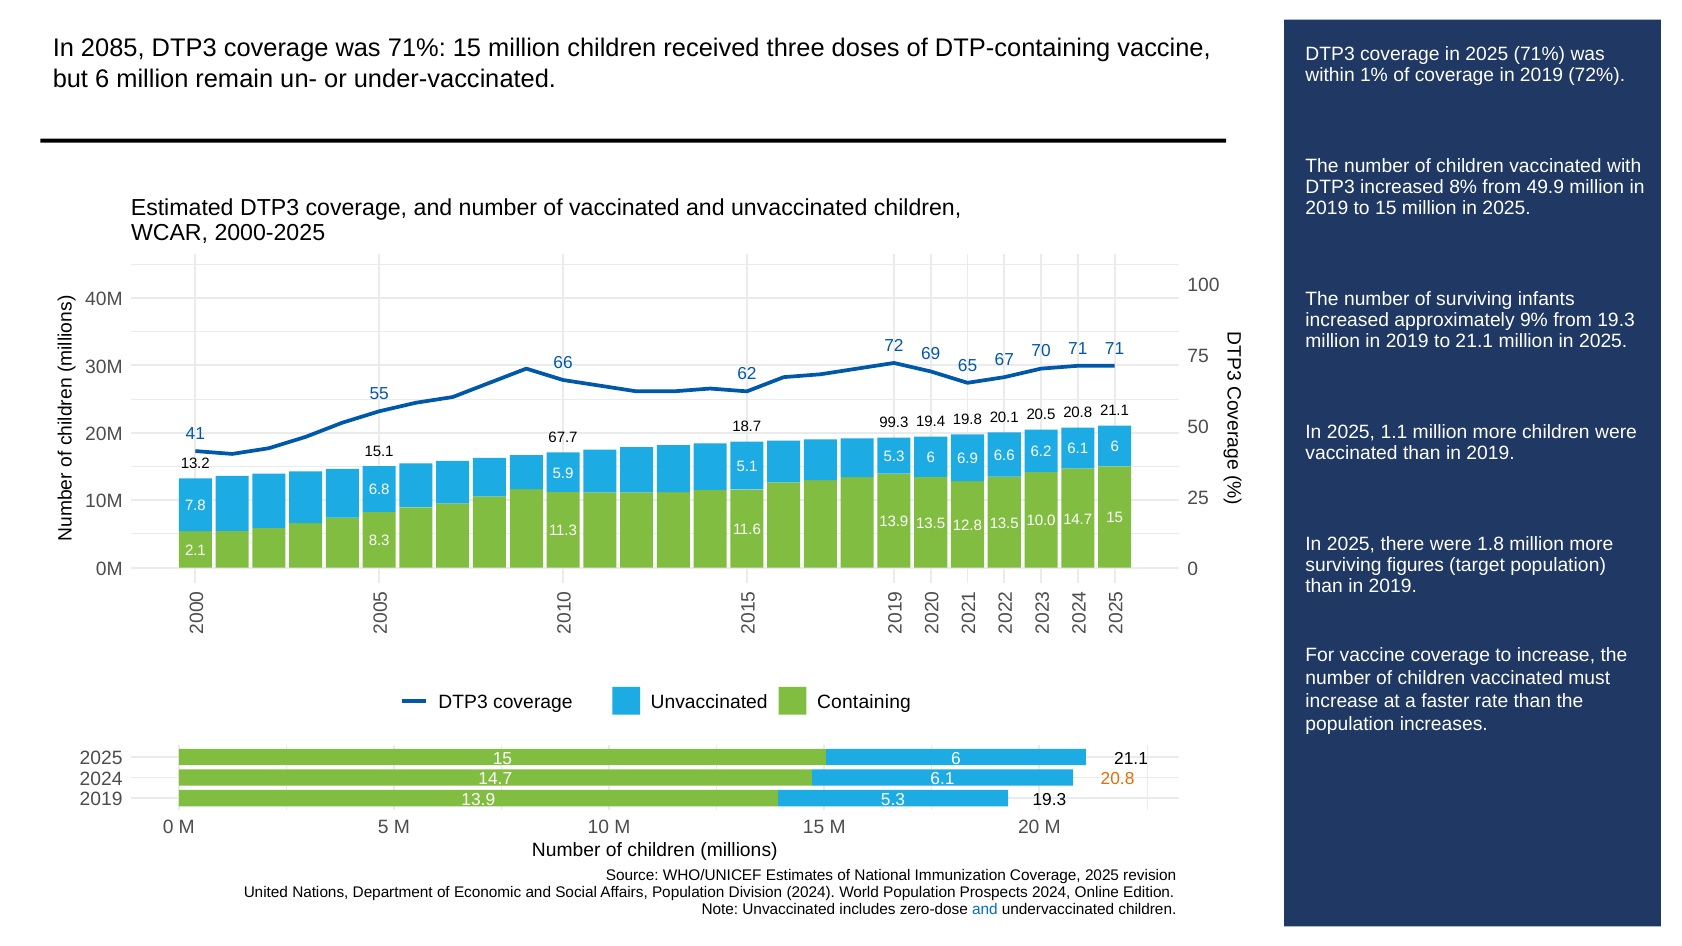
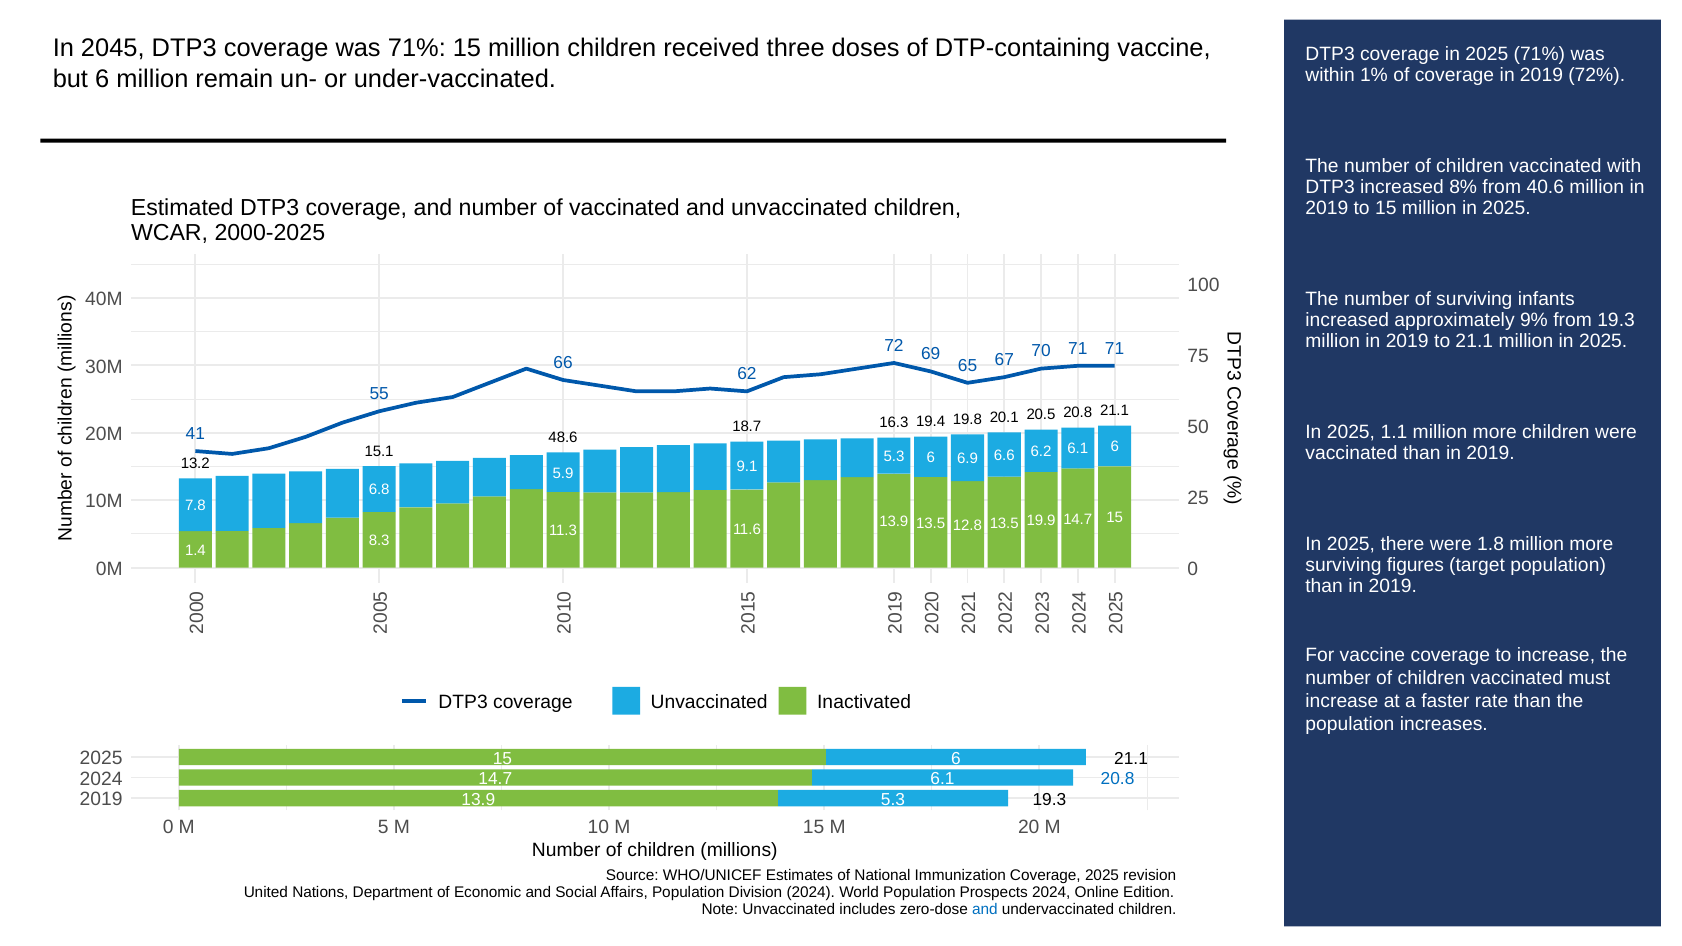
2085: 2085 -> 2045 (113, 48)
49.9: 49.9 -> 40.6 (1545, 187)
99.3: 99.3 -> 16.3 (894, 423)
67.7: 67.7 -> 48.6 (563, 437)
5.1: 5.1 -> 9.1 (747, 467)
10.0: 10.0 -> 19.9 (1041, 521)
2.1: 2.1 -> 1.4 (195, 551)
Containing: Containing -> Inactivated (864, 702)
20.8 colour: orange -> blue (1118, 779)
